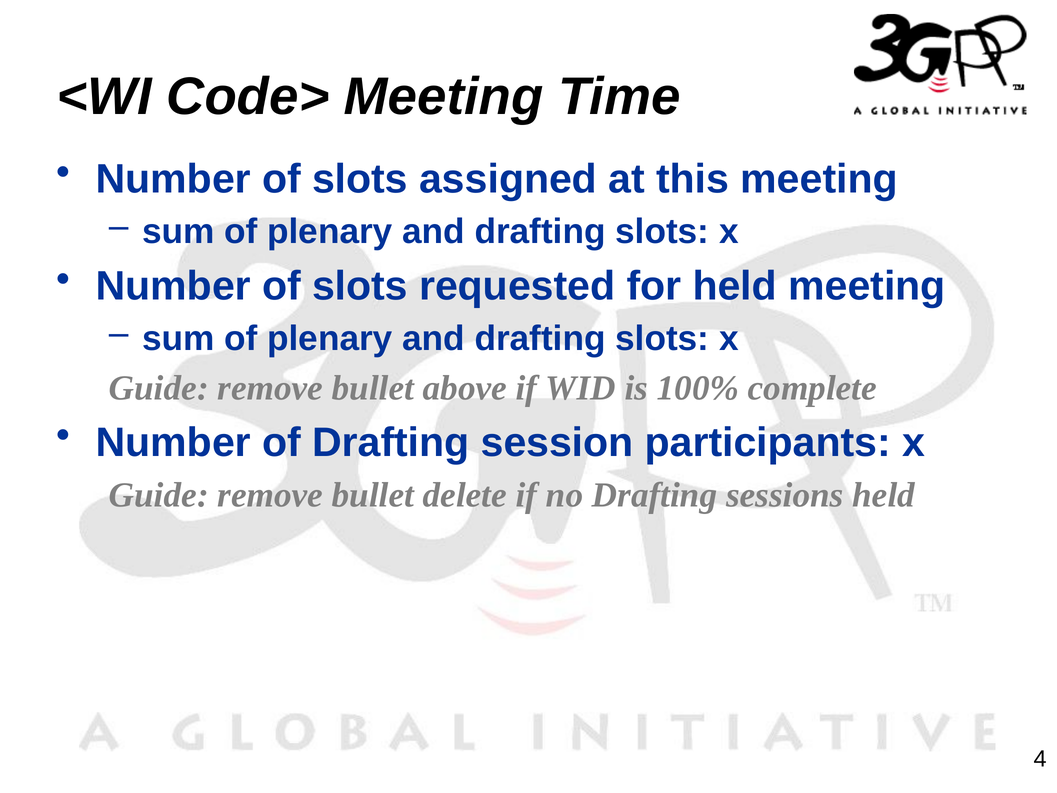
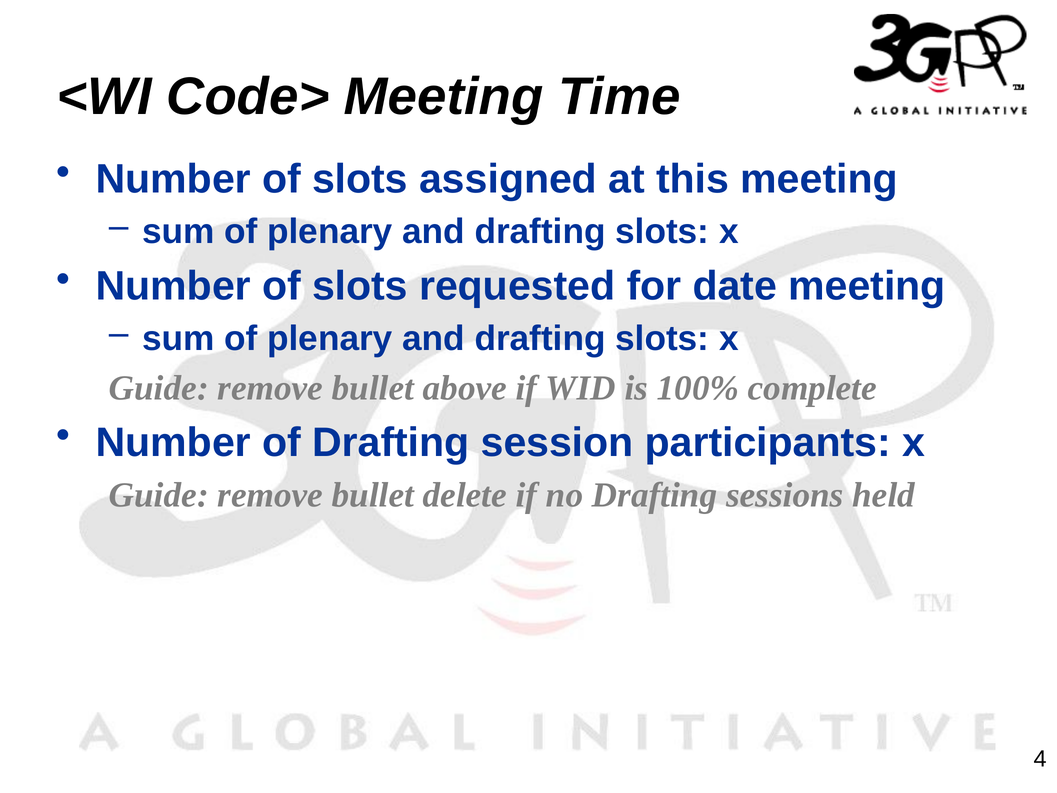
for held: held -> date (735, 286)
